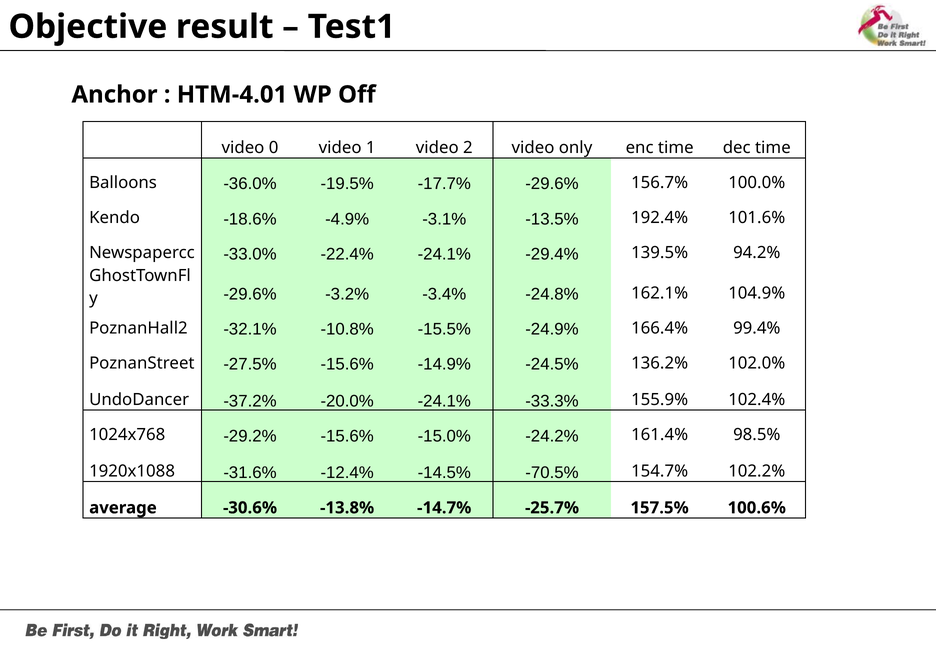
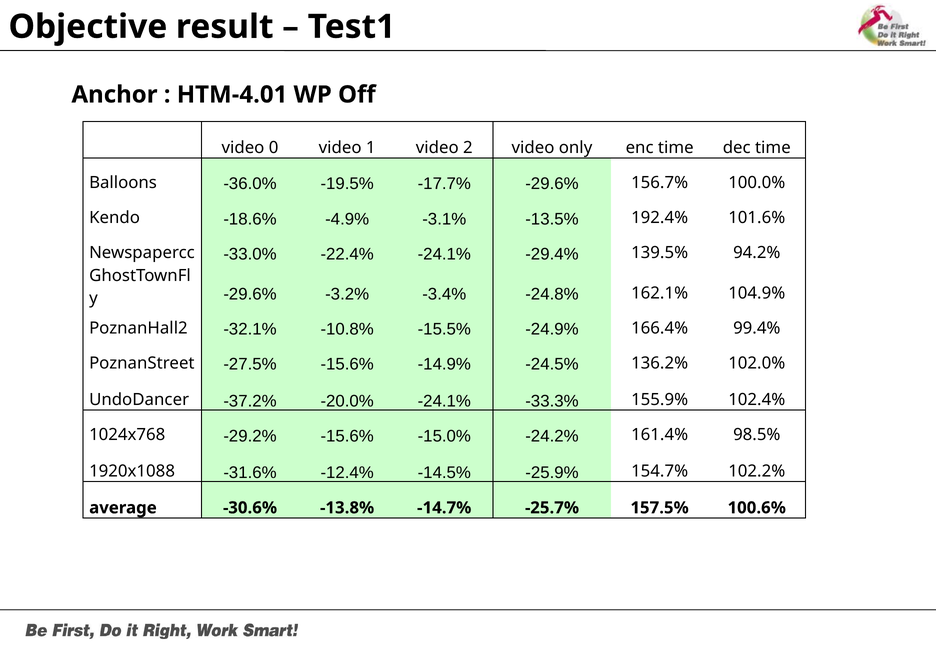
-70.5%: -70.5% -> -25.9% (552, 473)
